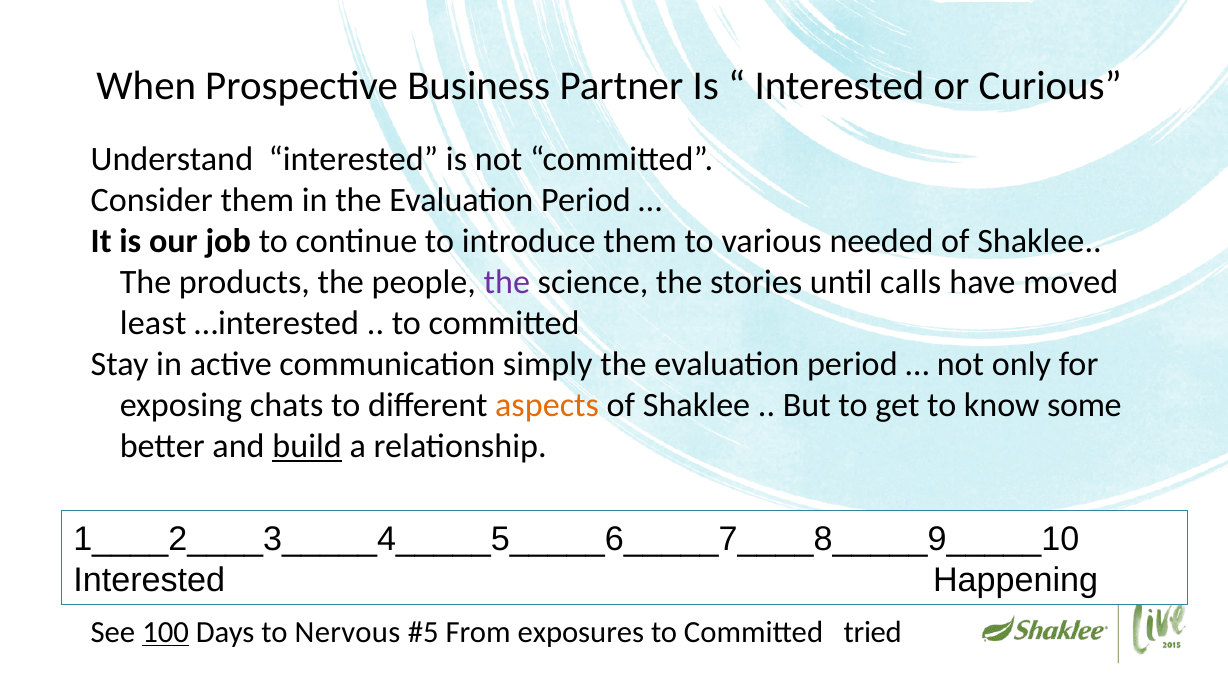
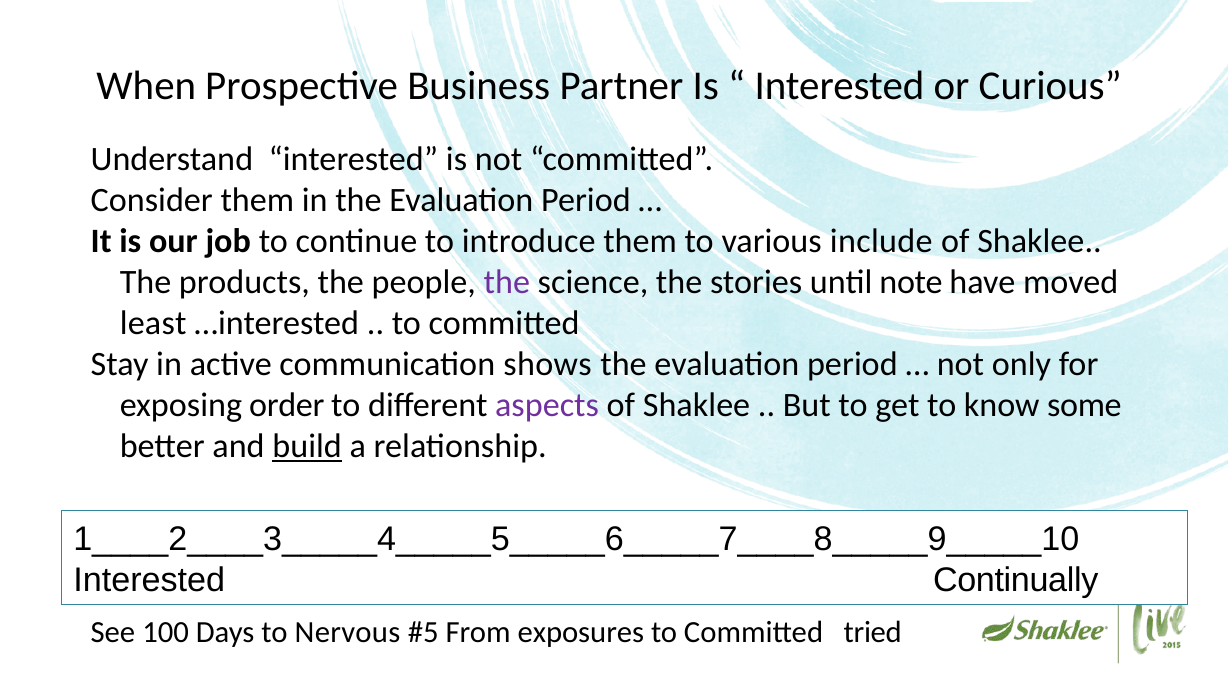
needed: needed -> include (881, 241)
calls: calls -> note (911, 282)
simply: simply -> shows (548, 364)
chats: chats -> order (287, 405)
aspects colour: orange -> purple (547, 405)
Happening: Happening -> Continually (1016, 580)
100 underline: present -> none (166, 632)
